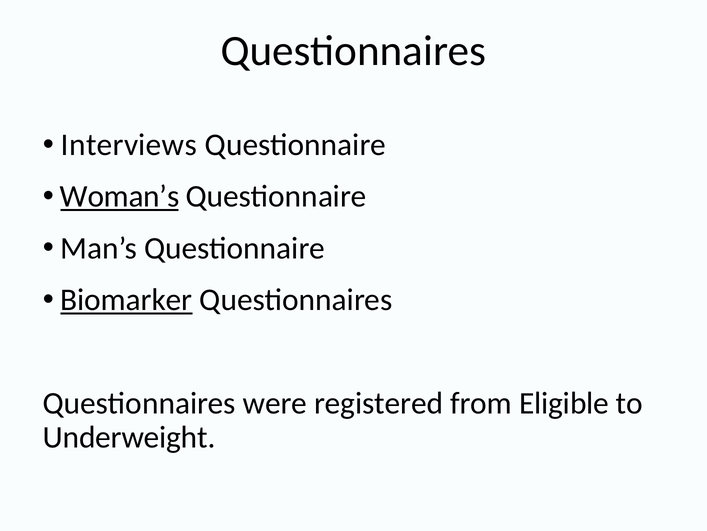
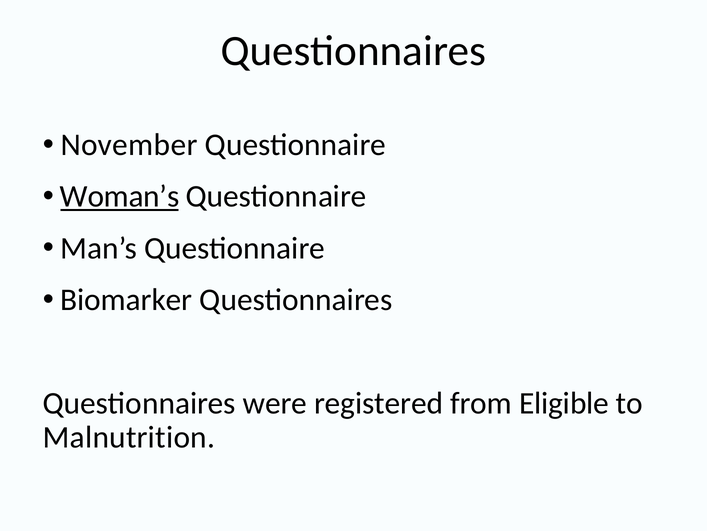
Interviews: Interviews -> November (129, 145)
Biomarker underline: present -> none (126, 299)
Underweight: Underweight -> Malnutrition (129, 437)
